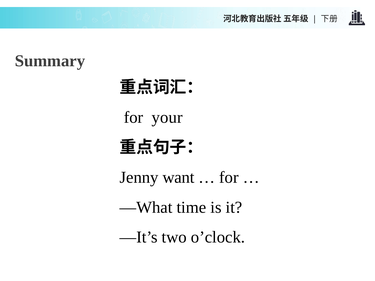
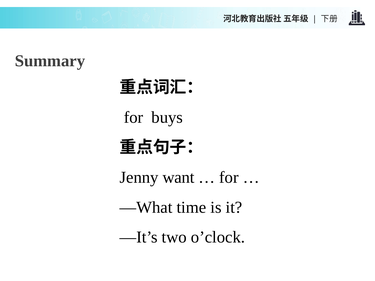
your: your -> buys (167, 117)
